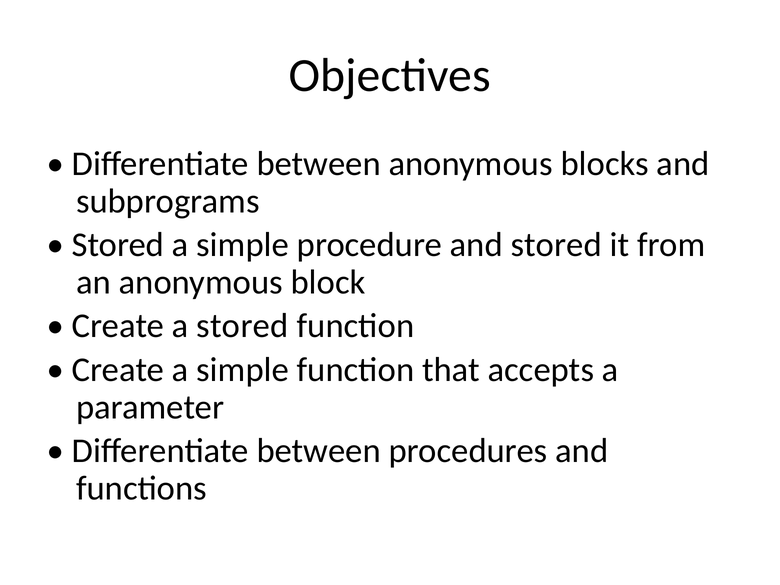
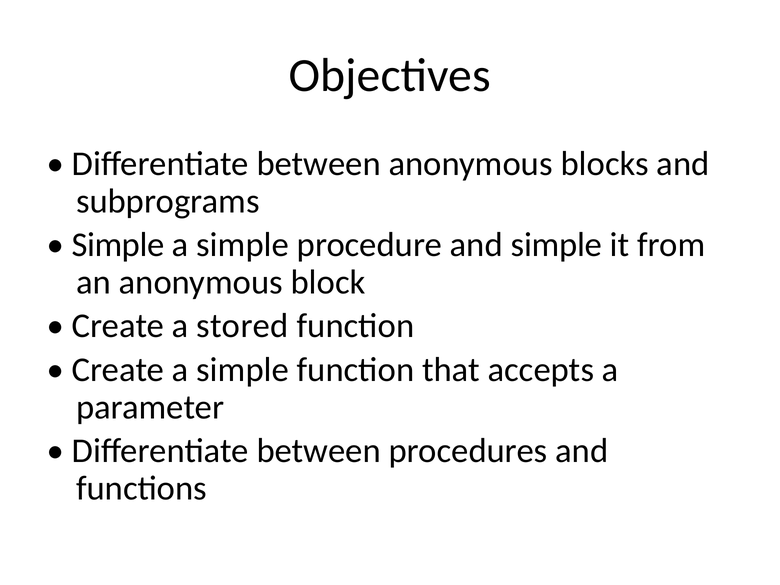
Stored: Stored -> Simple (118, 245)
and stored: stored -> simple (556, 245)
